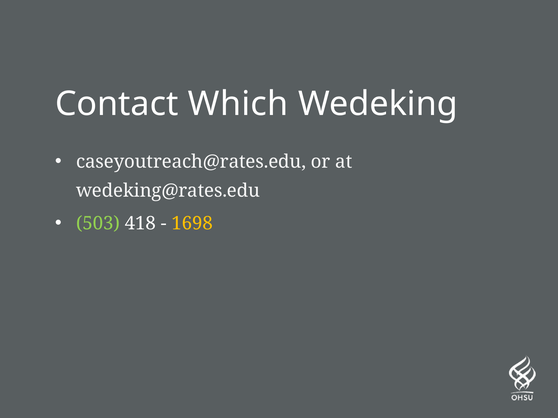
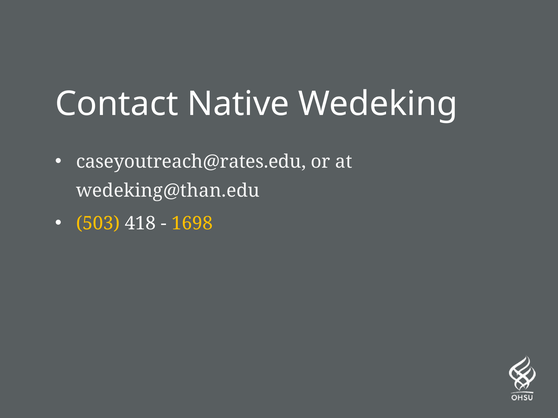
Which: Which -> Native (238, 104)
wedeking@rates.edu: wedeking@rates.edu -> wedeking@than.edu (168, 191)
503 colour: light green -> yellow (98, 224)
